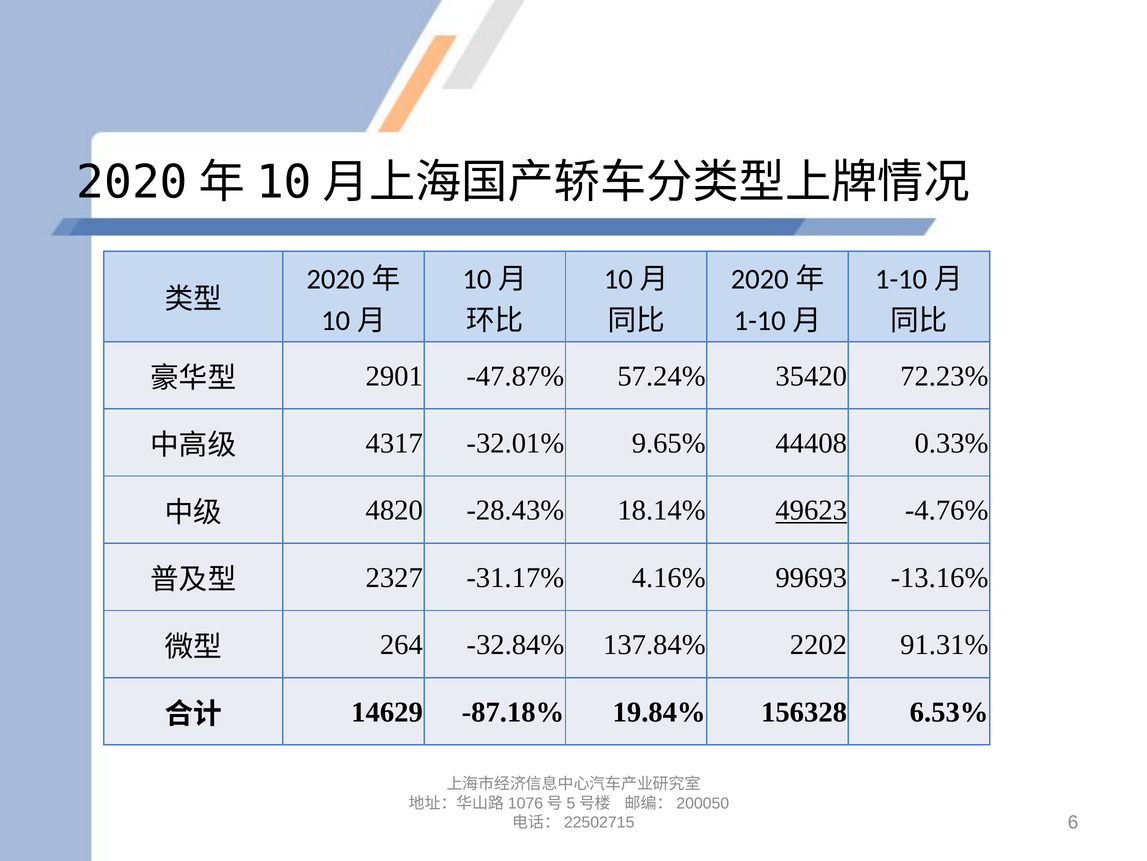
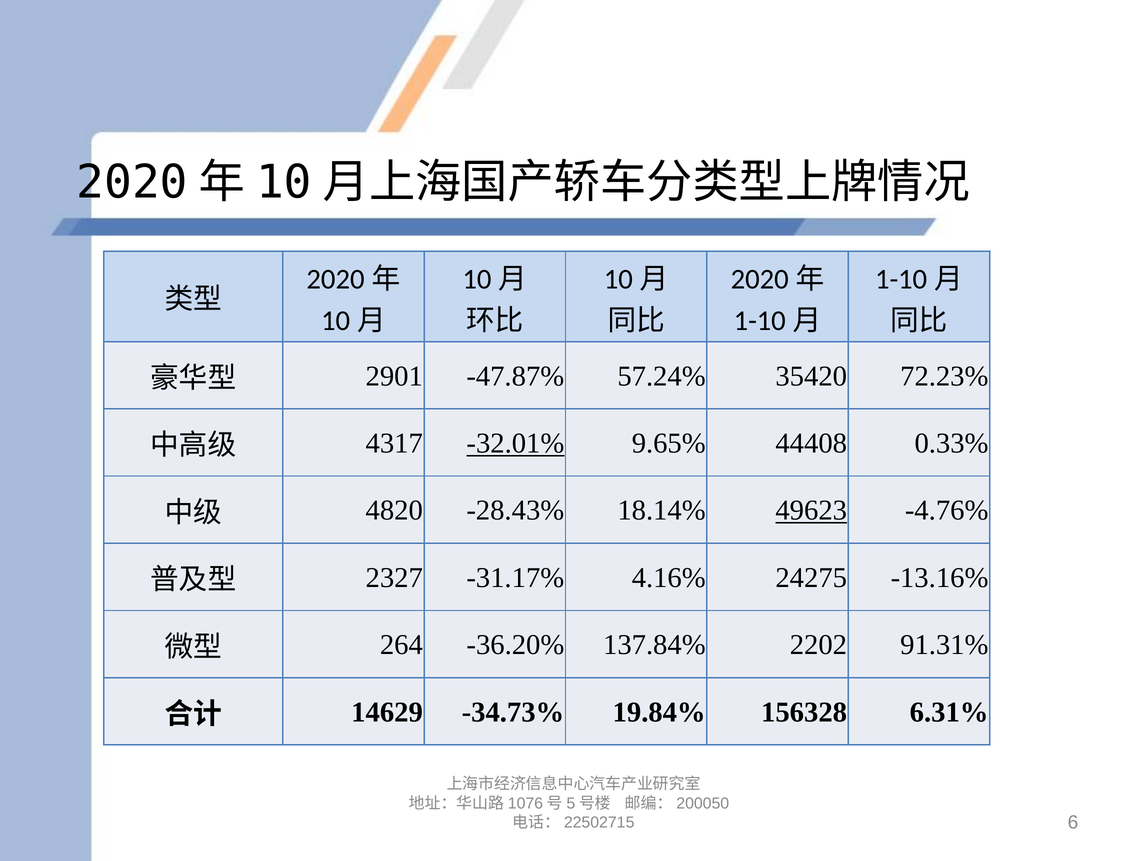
-32.01% underline: none -> present (515, 443)
99693: 99693 -> 24275 (811, 577)
-32.84%: -32.84% -> -36.20% (515, 644)
-87.18%: -87.18% -> -34.73% (513, 712)
6.53%: 6.53% -> 6.31% (949, 712)
